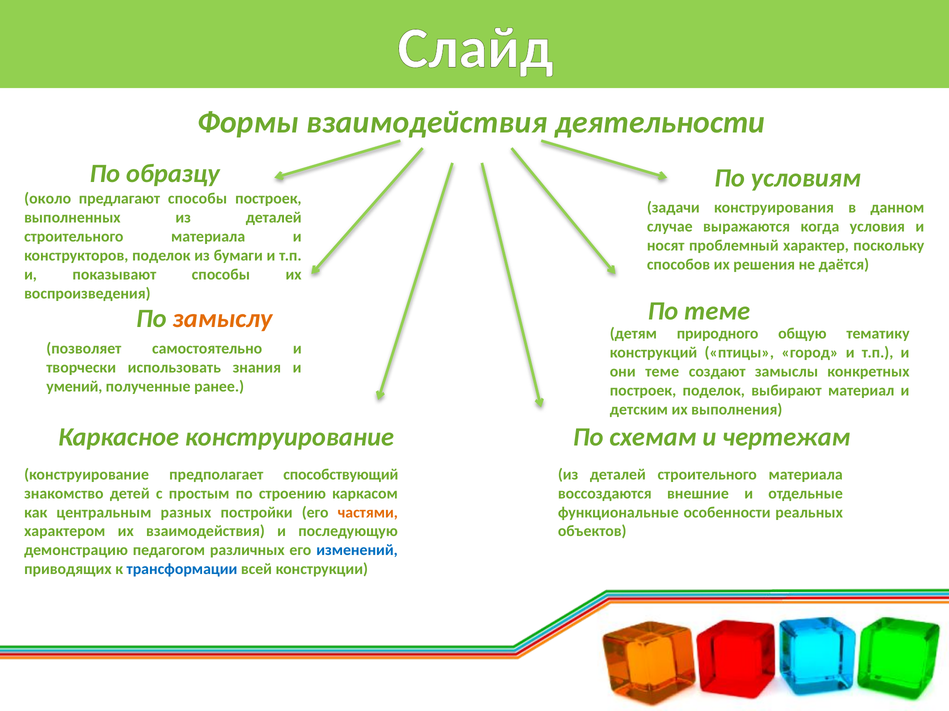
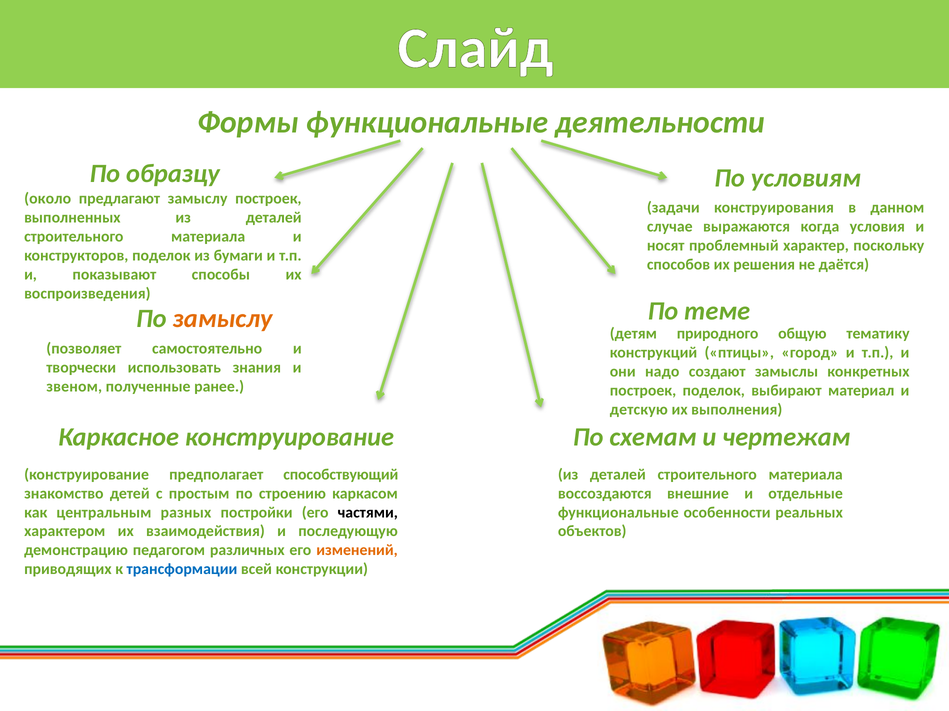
Формы взаимодействия: взаимодействия -> функциональные (427, 122)
предлагают способы: способы -> замыслу (198, 199)
они теме: теме -> надо (662, 372)
умений: умений -> звеном (74, 387)
детским: детским -> детскую (639, 410)
частями colour: orange -> black (368, 513)
изменений colour: blue -> orange (357, 551)
